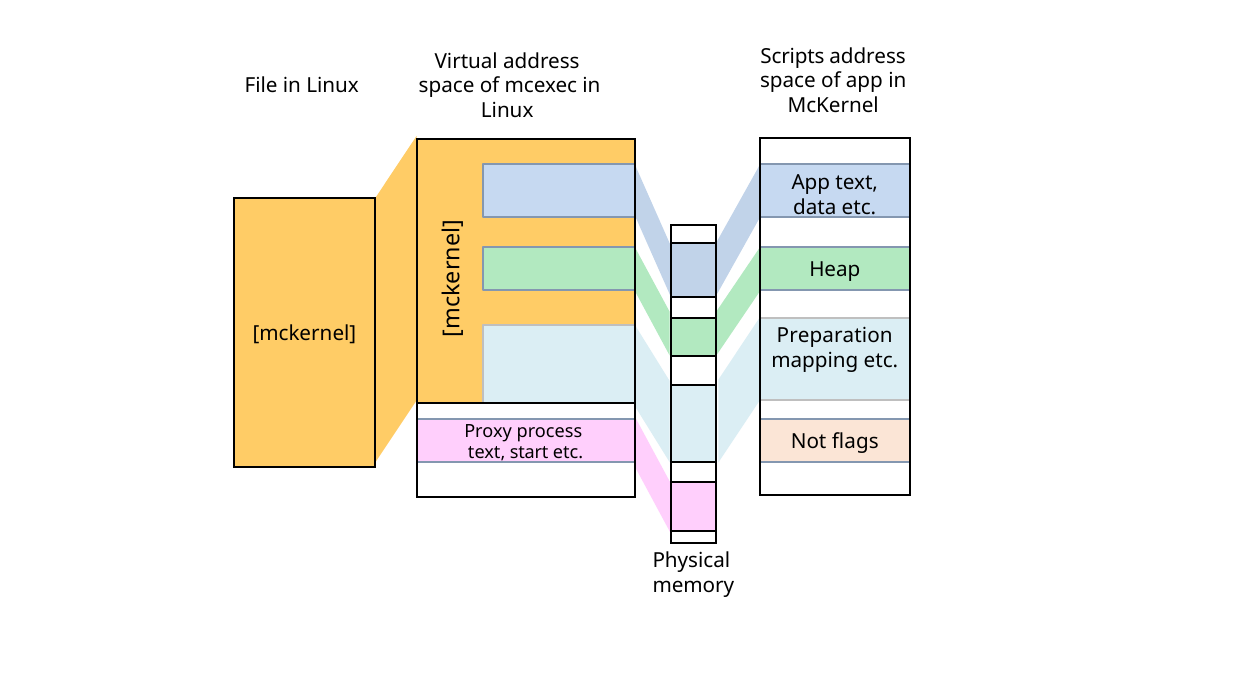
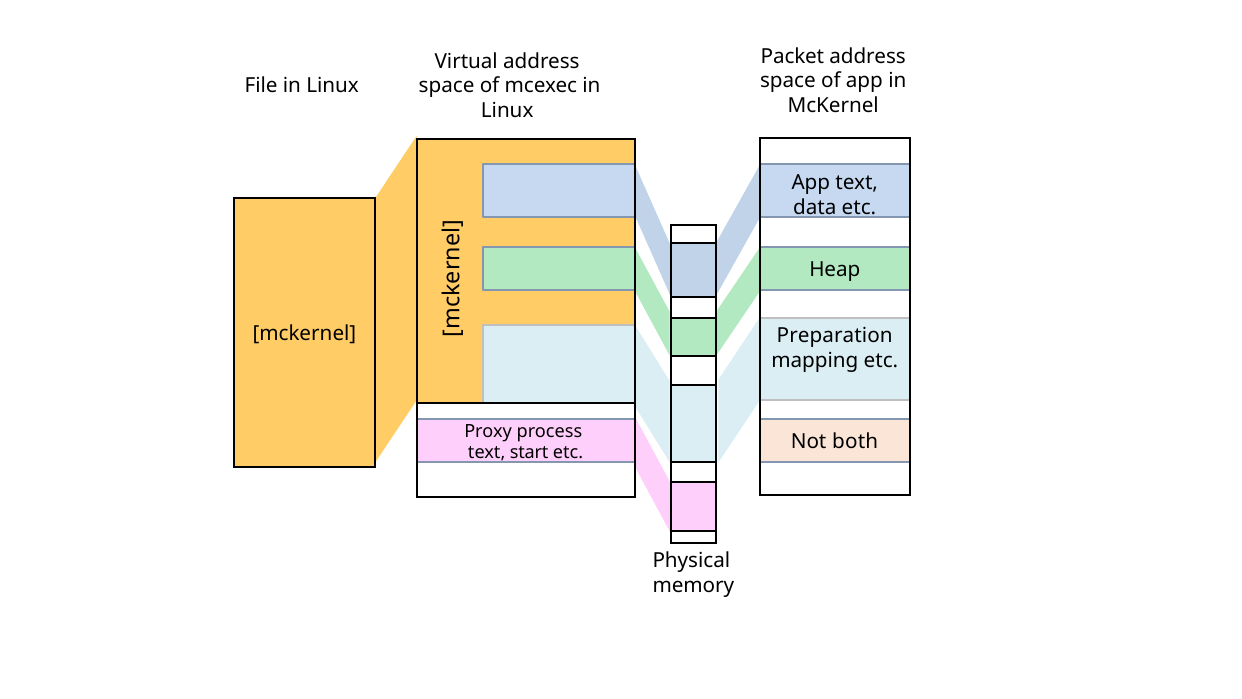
Scripts: Scripts -> Packet (792, 56)
flags: flags -> both (855, 442)
